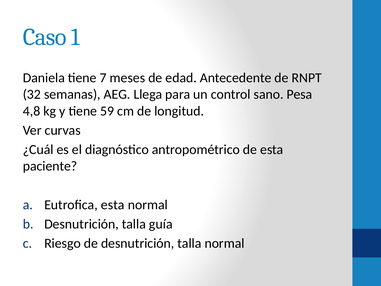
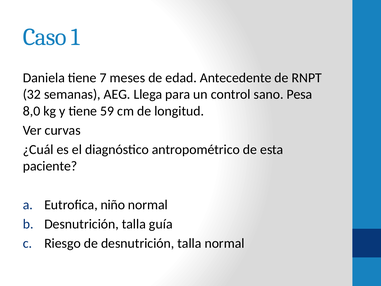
4,8: 4,8 -> 8,0 (32, 111)
Eutrofica esta: esta -> niño (113, 205)
